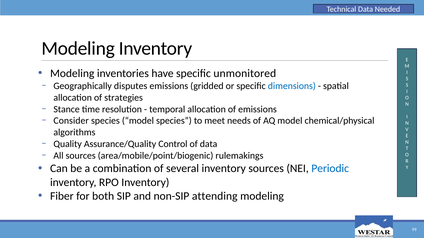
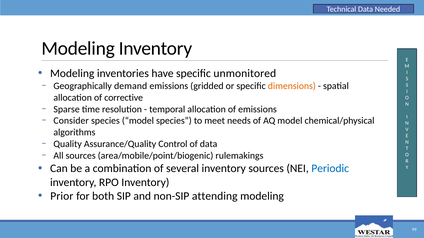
disputes: disputes -> demand (131, 86)
dimensions colour: blue -> orange (292, 86)
strategies: strategies -> corrective (124, 98)
Stance: Stance -> Sparse (67, 109)
Fiber: Fiber -> Prior (62, 196)
